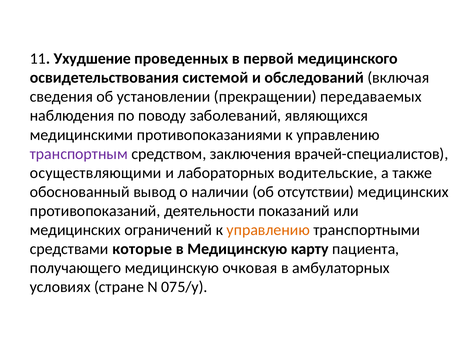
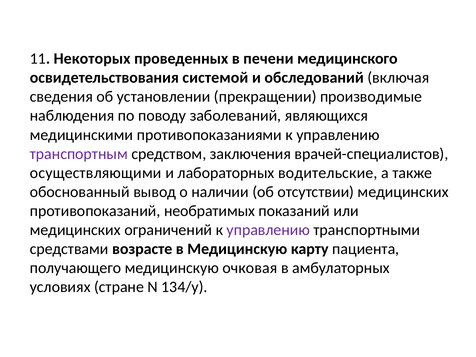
Ухудшение: Ухудшение -> Некоторых (92, 59)
первой: первой -> печени (268, 59)
передаваемых: передаваемых -> производимые (371, 97)
деятельности: деятельности -> необратимых (210, 211)
управлению colour: orange -> purple (268, 230)
которые: которые -> возрасте (142, 249)
075/у: 075/у -> 134/у (184, 287)
